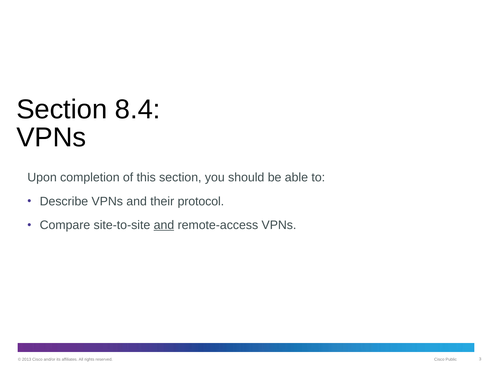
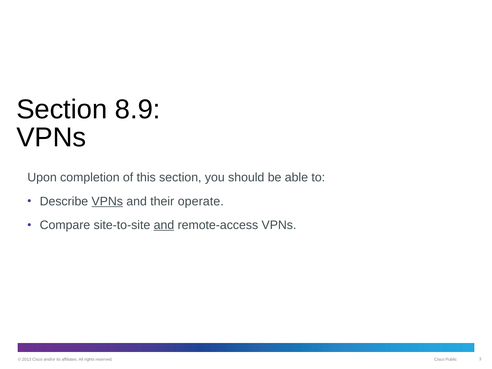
8.4: 8.4 -> 8.9 (138, 109)
VPNs underline: none -> present (107, 201)
protocol: protocol -> operate (201, 201)
